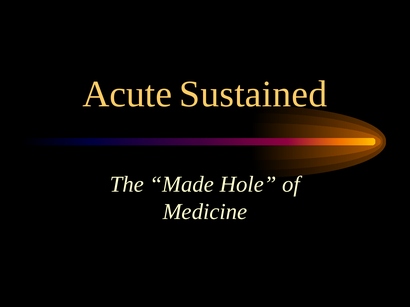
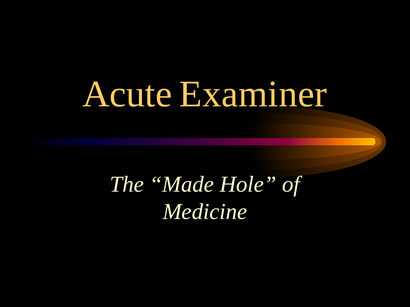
Sustained: Sustained -> Examiner (253, 94)
